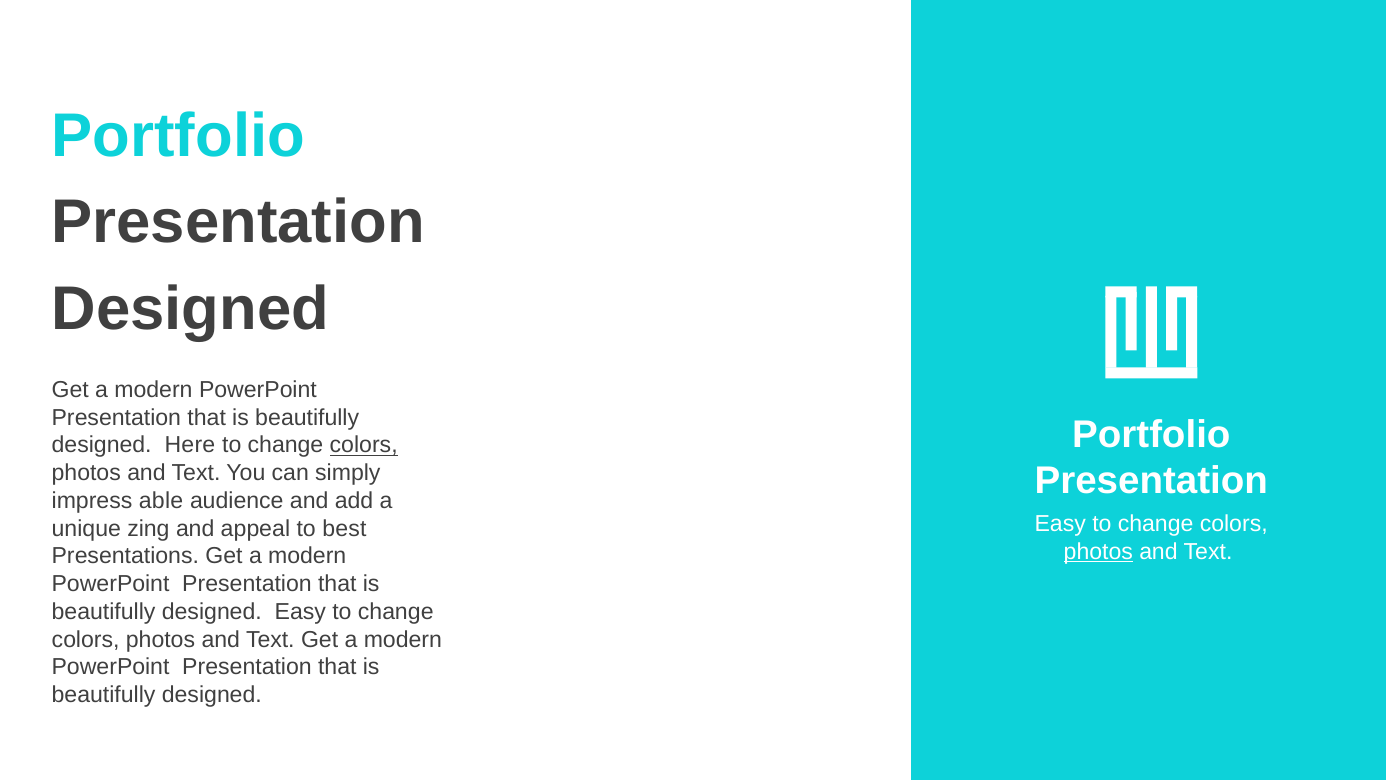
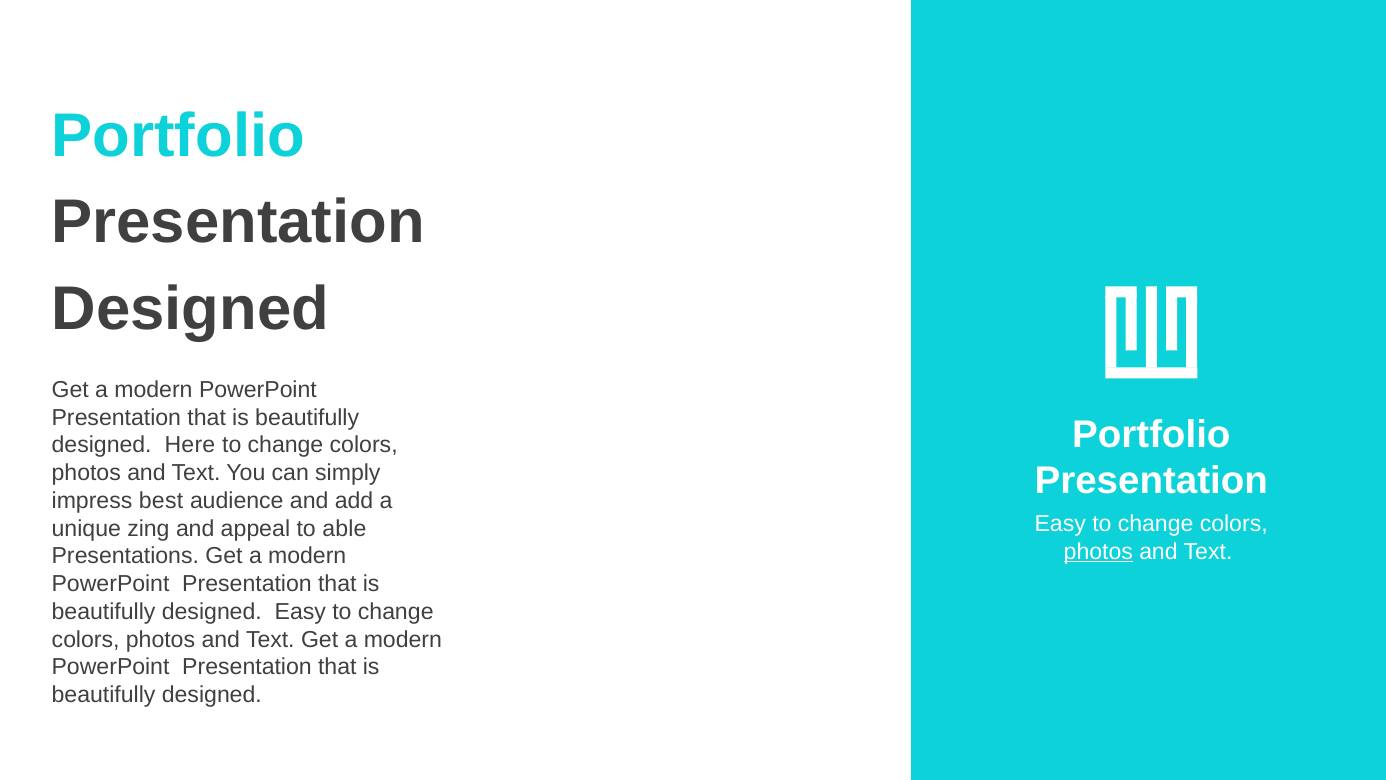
colors underline: present -> none (364, 445)
able: able -> best (161, 501)
best: best -> able (344, 528)
